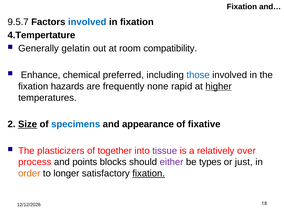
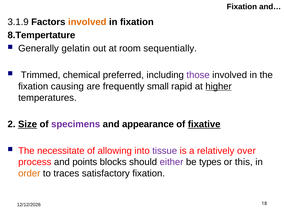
9.5.7: 9.5.7 -> 3.1.9 (18, 22)
involved colour: blue -> orange (87, 22)
4.Tempertature: 4.Tempertature -> 8.Tempertature (41, 35)
compatibility: compatibility -> sequentially (170, 48)
Enhance: Enhance -> Trimmed (41, 75)
those colour: blue -> purple (198, 75)
hazards: hazards -> causing (67, 86)
none: none -> small (158, 86)
specimens colour: blue -> purple (76, 124)
fixative underline: none -> present (204, 124)
plasticizers: plasticizers -> necessitate (61, 151)
together: together -> allowing (115, 151)
just: just -> this (244, 162)
longer: longer -> traces (66, 173)
fixation underline: present -> none (149, 173)
